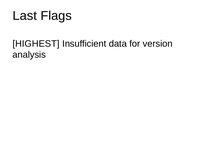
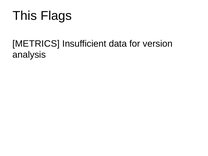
Last: Last -> This (25, 16)
HIGHEST: HIGHEST -> METRICS (36, 44)
